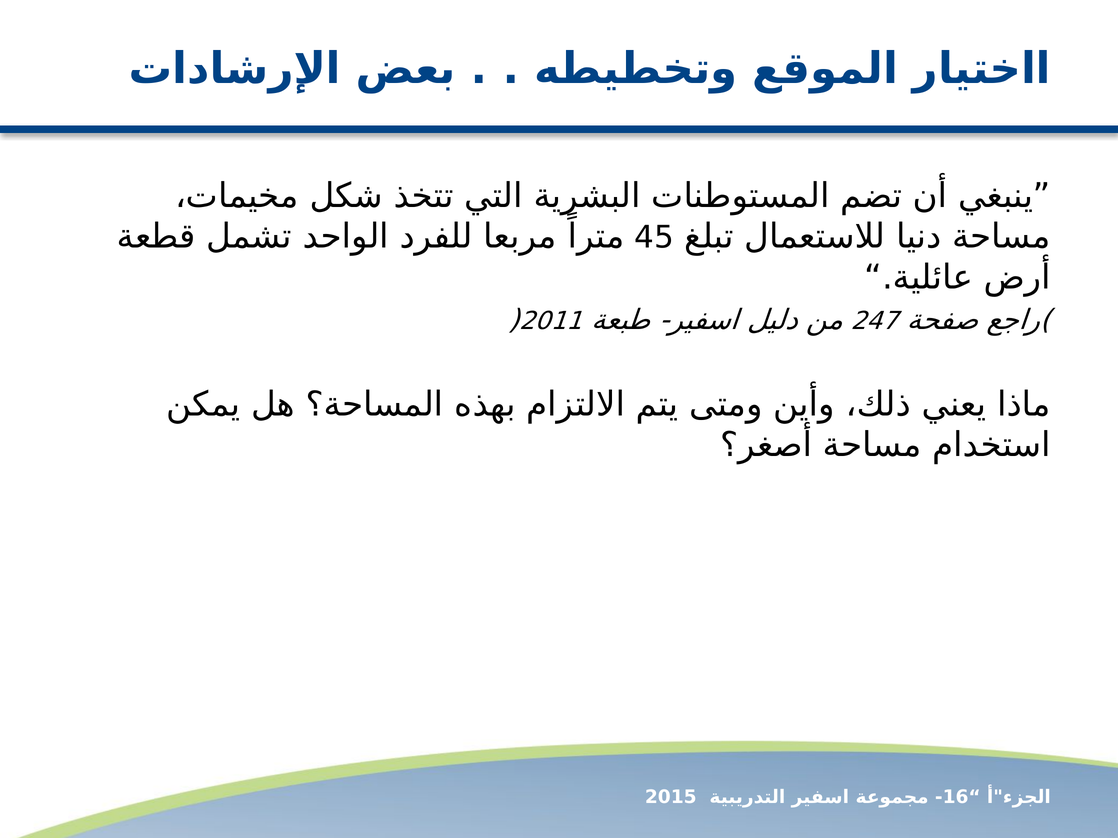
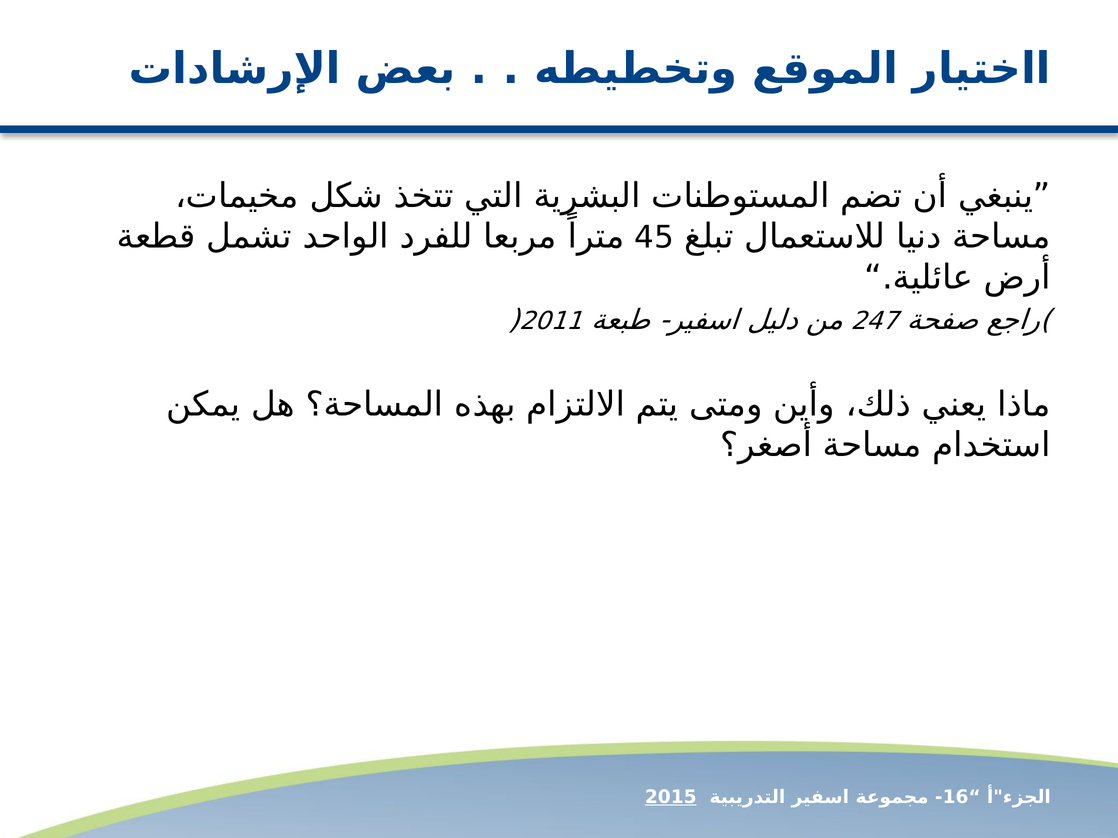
2015 underline: none -> present (671, 797)
